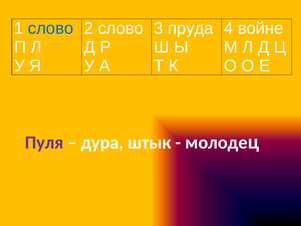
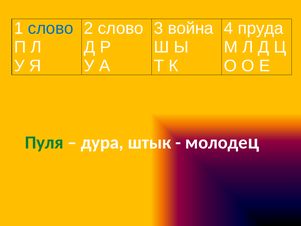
пруда: пруда -> война (191, 28)
войне: войне -> пруда (261, 28)
Пуля colour: purple -> green (44, 142)
